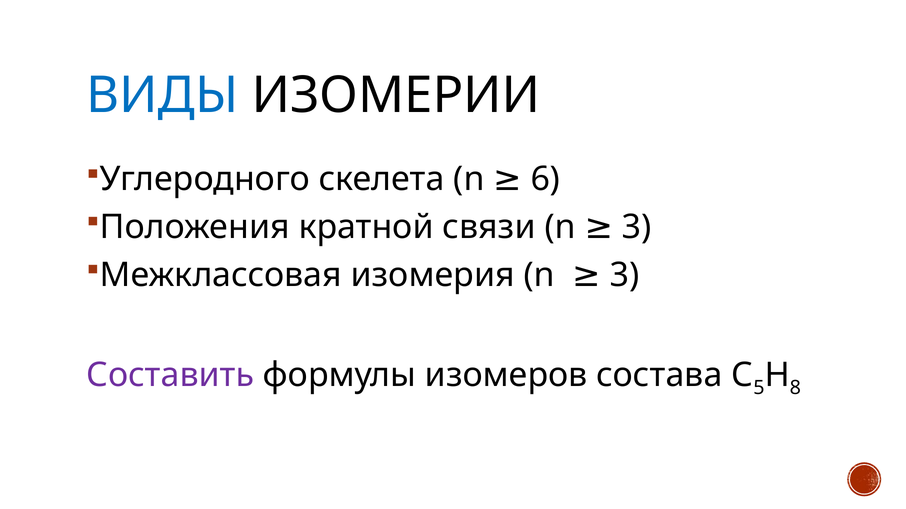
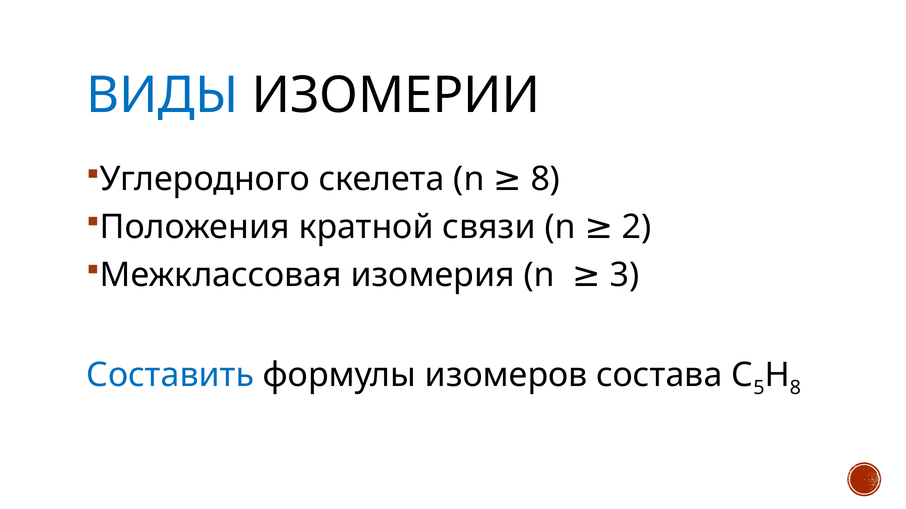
n 6: 6 -> 8 (545, 179)
связи n 3: 3 -> 2 (637, 227)
Составить colour: purple -> blue (170, 375)
